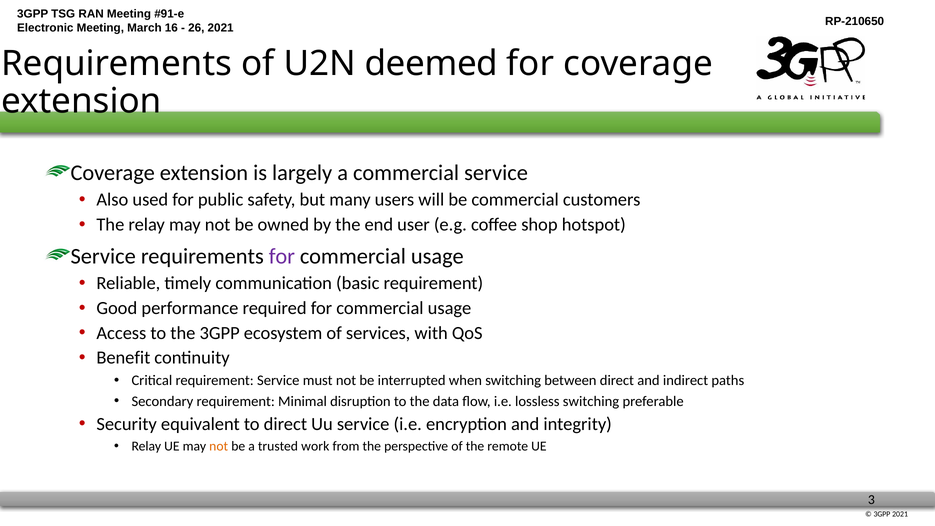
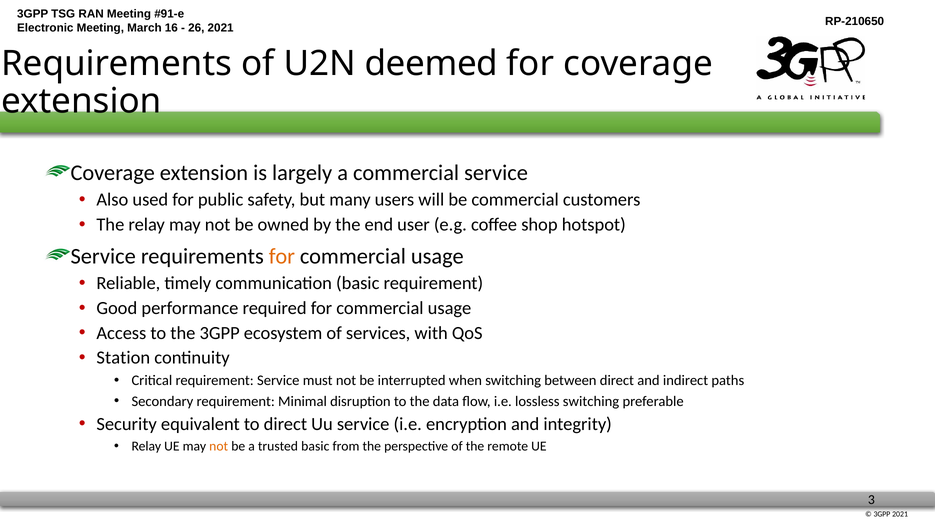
for colour: purple -> orange (282, 256)
Benefit: Benefit -> Station (123, 358)
trusted work: work -> basic (315, 446)
